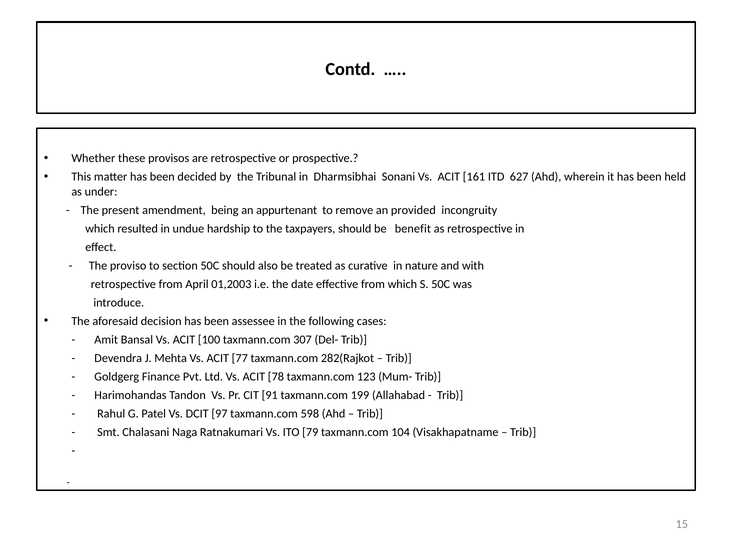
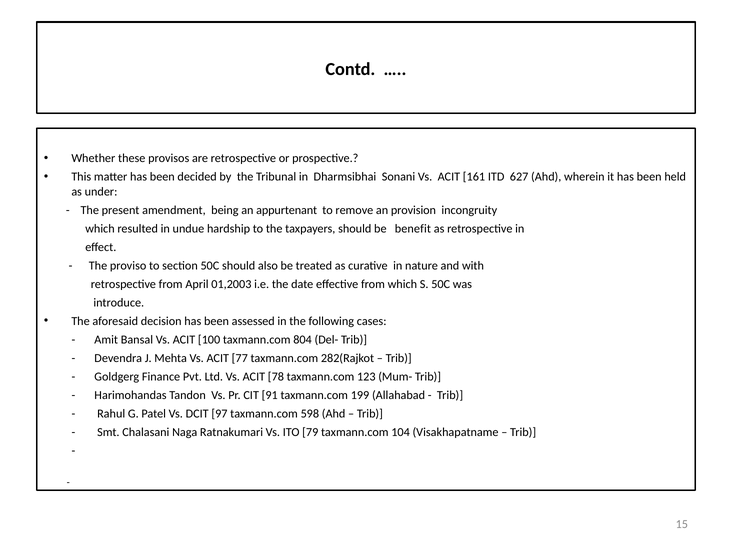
provided: provided -> provision (413, 210)
assessee: assessee -> assessed (253, 321)
307: 307 -> 804 (303, 340)
